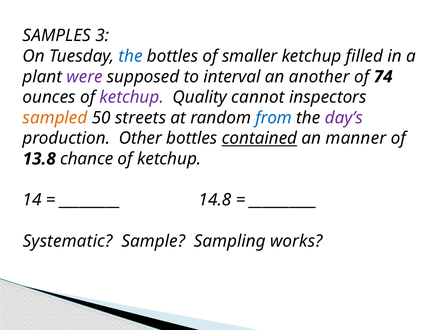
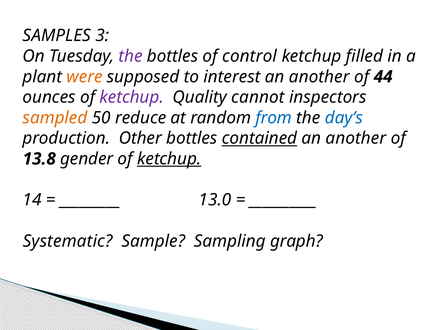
the colour: blue -> purple (131, 56)
smaller: smaller -> control (250, 56)
were colour: purple -> orange (85, 77)
interval: interval -> interest (232, 77)
74: 74 -> 44 (383, 77)
streets: streets -> reduce (141, 118)
day’s colour: purple -> blue (344, 118)
manner: manner -> another (356, 138)
chance: chance -> gender (87, 159)
ketchup underline: none -> present (169, 159)
14.8: 14.8 -> 13.0 (215, 200)
works: works -> graph (296, 241)
